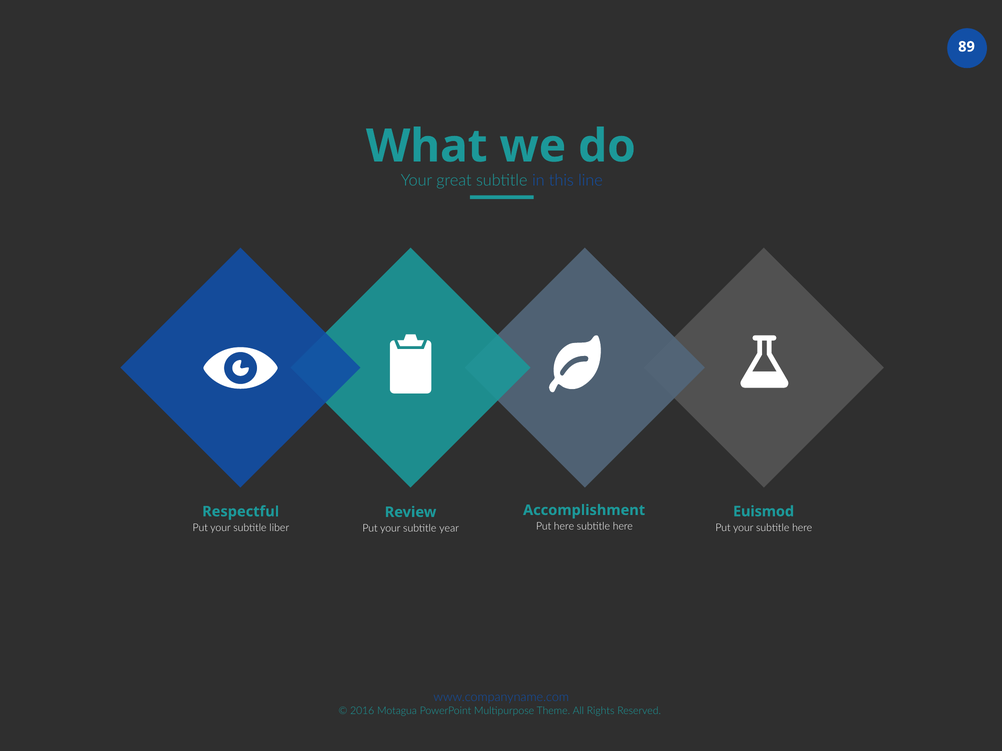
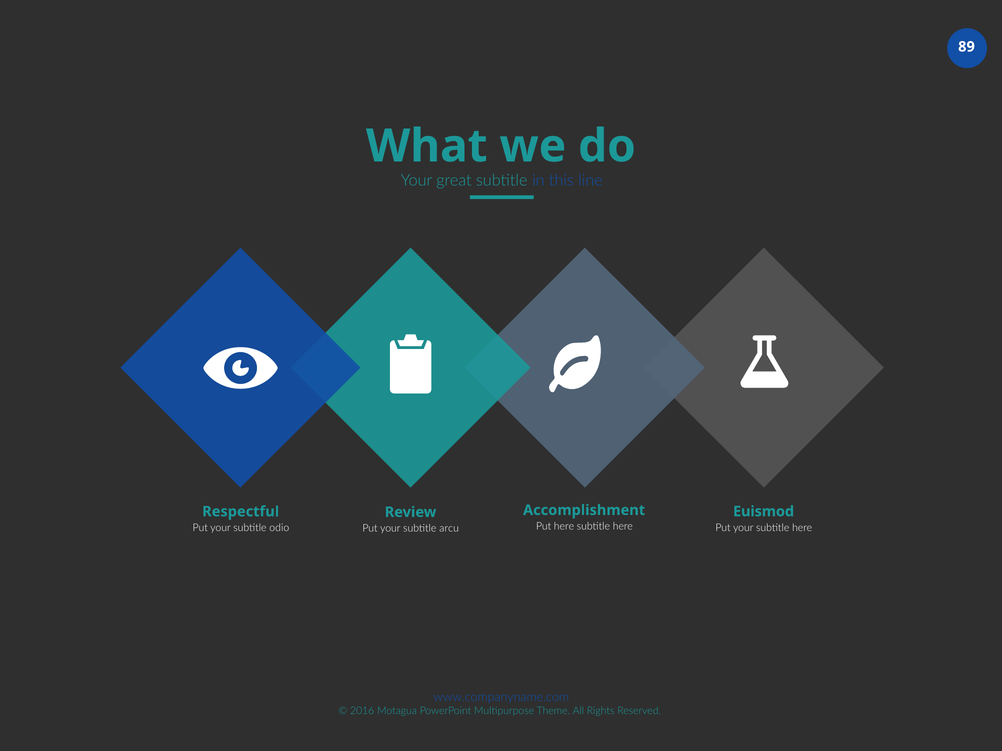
liber: liber -> odio (279, 528)
year: year -> arcu (449, 529)
